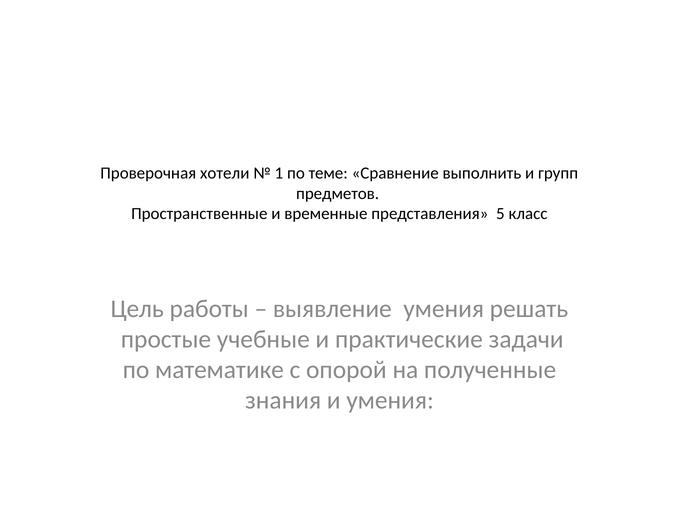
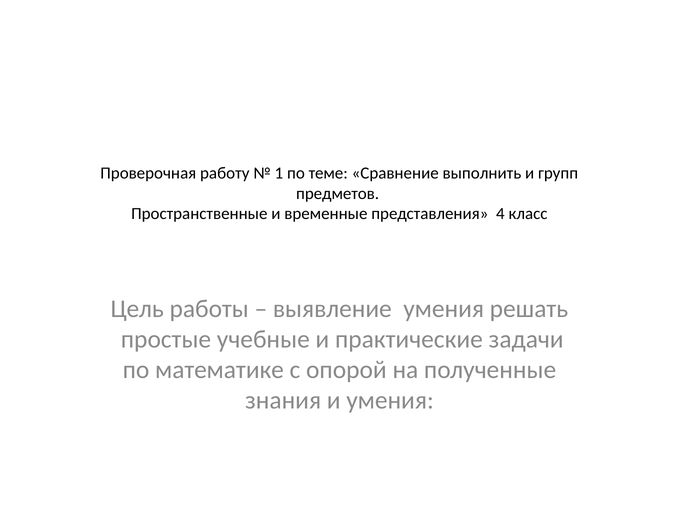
хотели: хотели -> работу (225, 173)
5: 5 -> 4 (500, 214)
